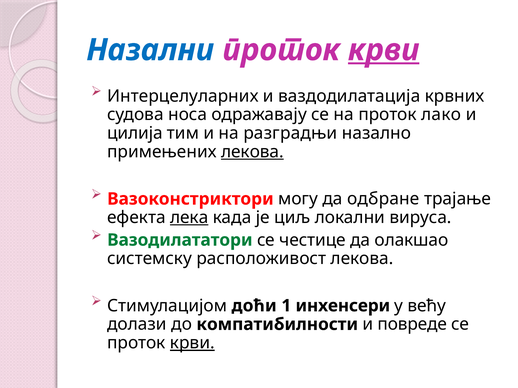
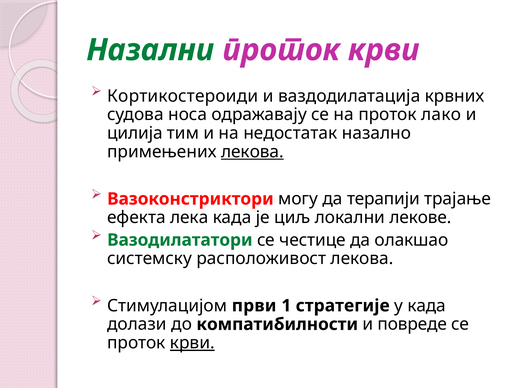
Назални colour: blue -> green (150, 50)
крви underline: present -> none (384, 50)
Интерцелуларних: Интерцелуларних -> Кортикостероиди (183, 96)
разградњи: разградњи -> недостатак (290, 133)
одбране: одбране -> терапији (383, 199)
лека underline: present -> none (189, 218)
вируса: вируса -> лекове (421, 218)
доћи: доћи -> први (254, 306)
инхенсери: инхенсери -> стратегије (343, 306)
у већу: већу -> када (427, 306)
